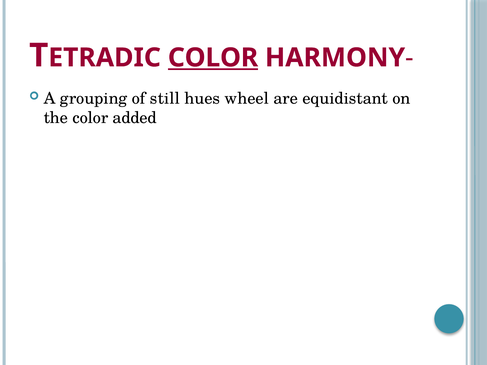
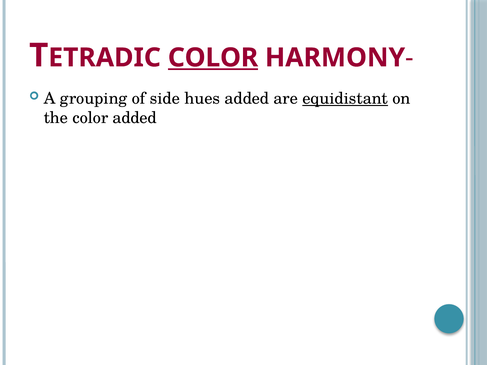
still: still -> side (165, 99)
hues wheel: wheel -> added (247, 99)
equidistant underline: none -> present (345, 99)
